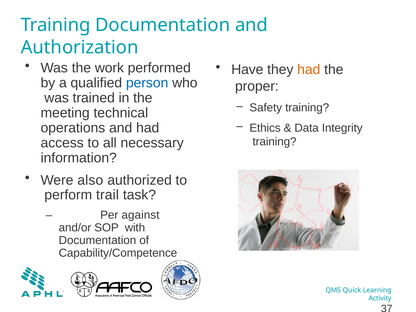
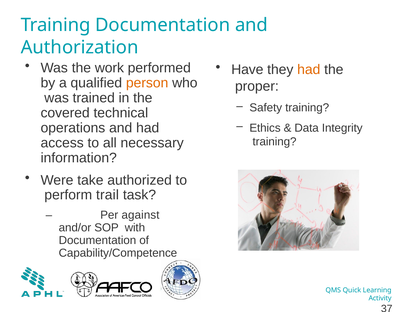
person colour: blue -> orange (147, 83)
meeting: meeting -> covered (65, 113)
also: also -> take (90, 180)
